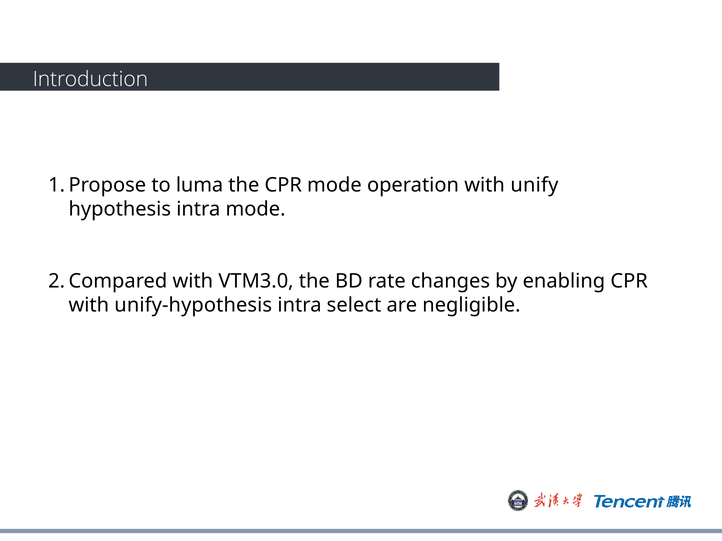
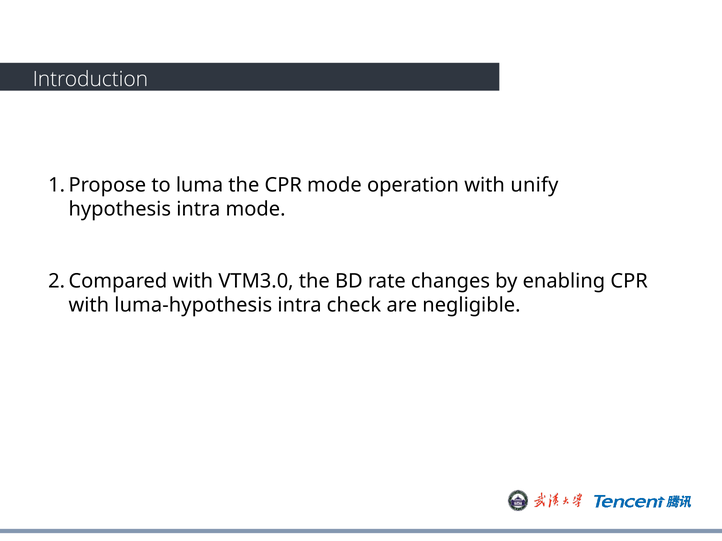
unify-hypothesis: unify-hypothesis -> luma-hypothesis (193, 306)
select: select -> check (354, 306)
